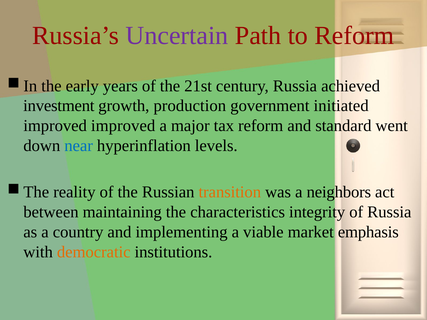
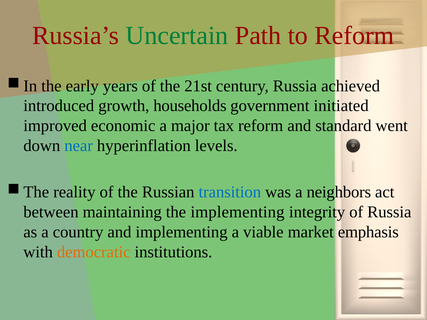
Uncertain colour: purple -> green (177, 36)
investment: investment -> introduced (59, 106)
production: production -> households (190, 106)
improved improved: improved -> economic (123, 126)
transition colour: orange -> blue (230, 192)
the characteristics: characteristics -> implementing (238, 212)
